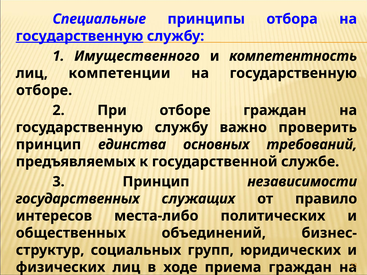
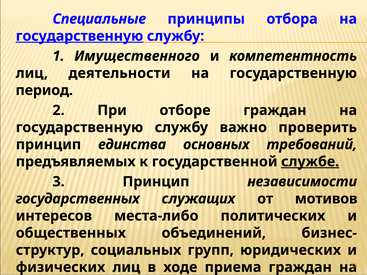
компетенции: компетенции -> деятельности (119, 73)
отборе: отборе -> период (44, 90)
службе underline: none -> present (310, 162)
правило: правило -> мотивов (326, 199)
